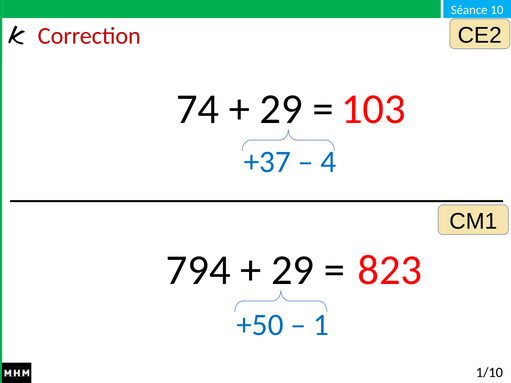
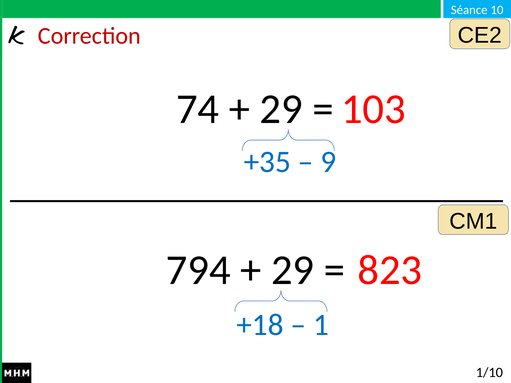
+37: +37 -> +35 (267, 162)
4: 4 -> 9 (328, 162)
+50: +50 -> +18 (260, 325)
